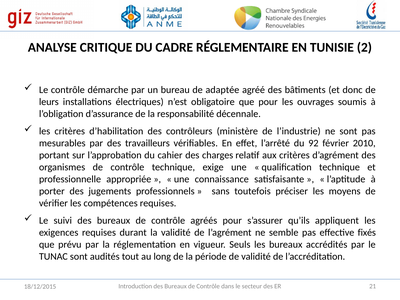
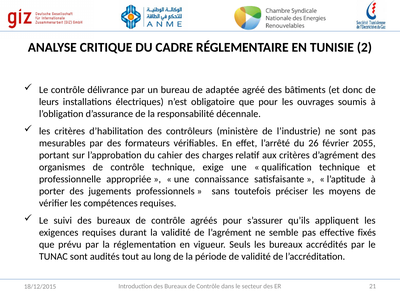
démarche: démarche -> délivrance (108, 90)
travailleurs: travailleurs -> formateurs (147, 143)
92: 92 -> 26 (313, 143)
2010: 2010 -> 2055 (364, 143)
